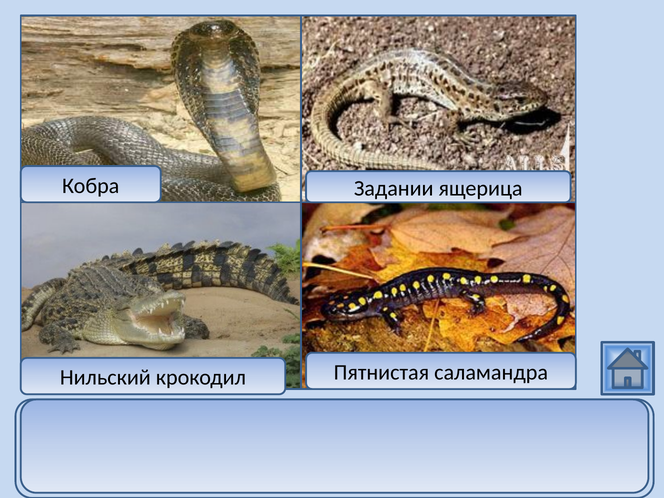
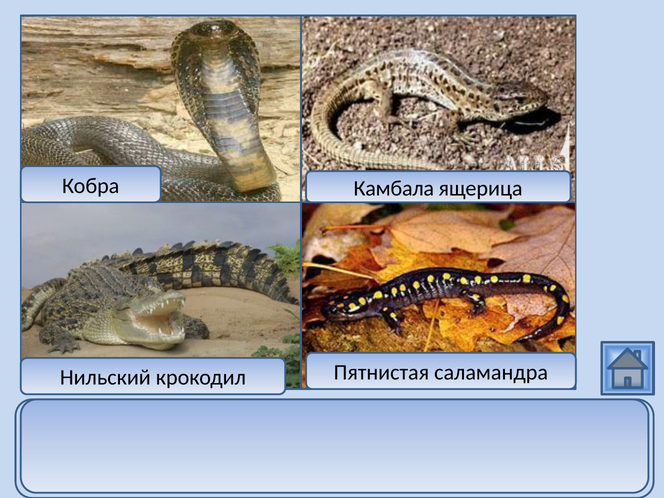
Задании: Задании -> Камбала (394, 188)
